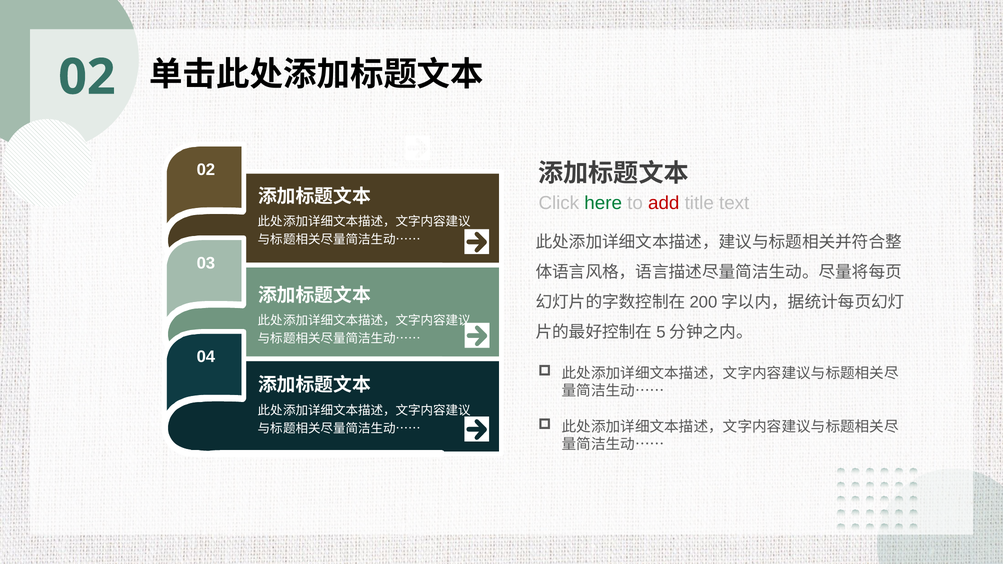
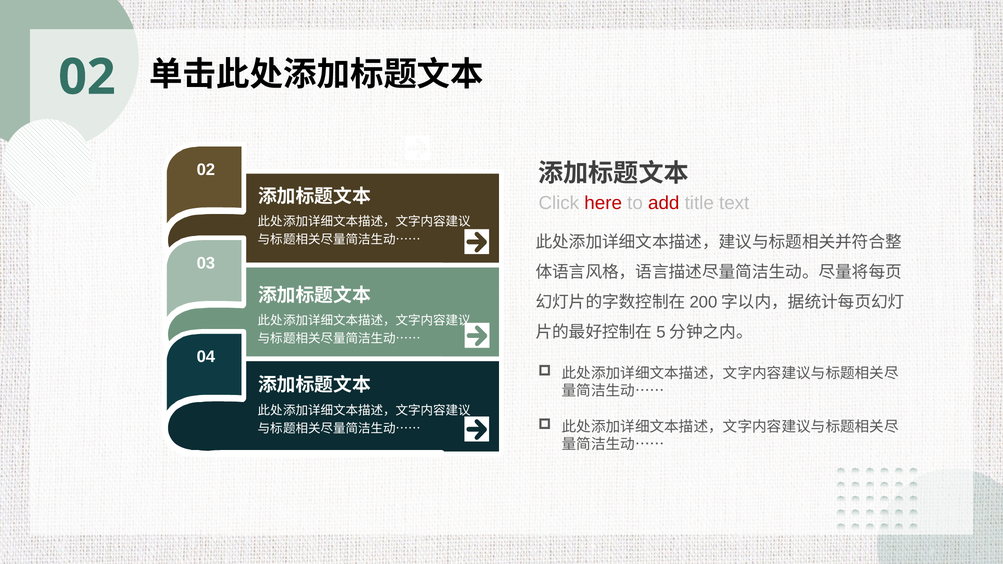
here colour: green -> red (603, 203)
